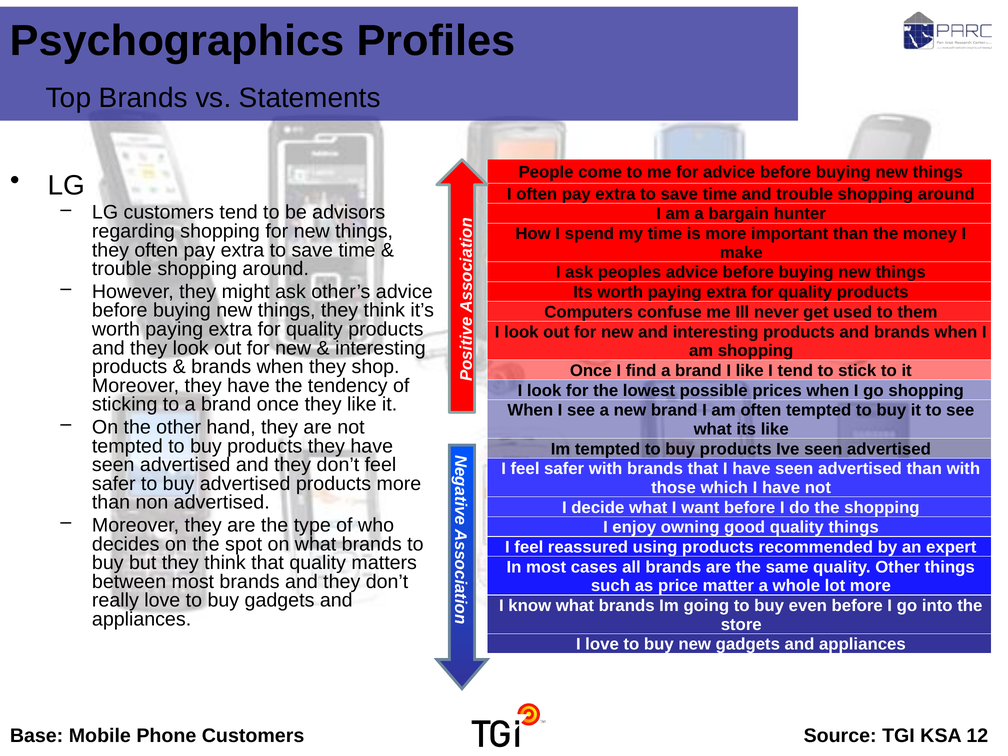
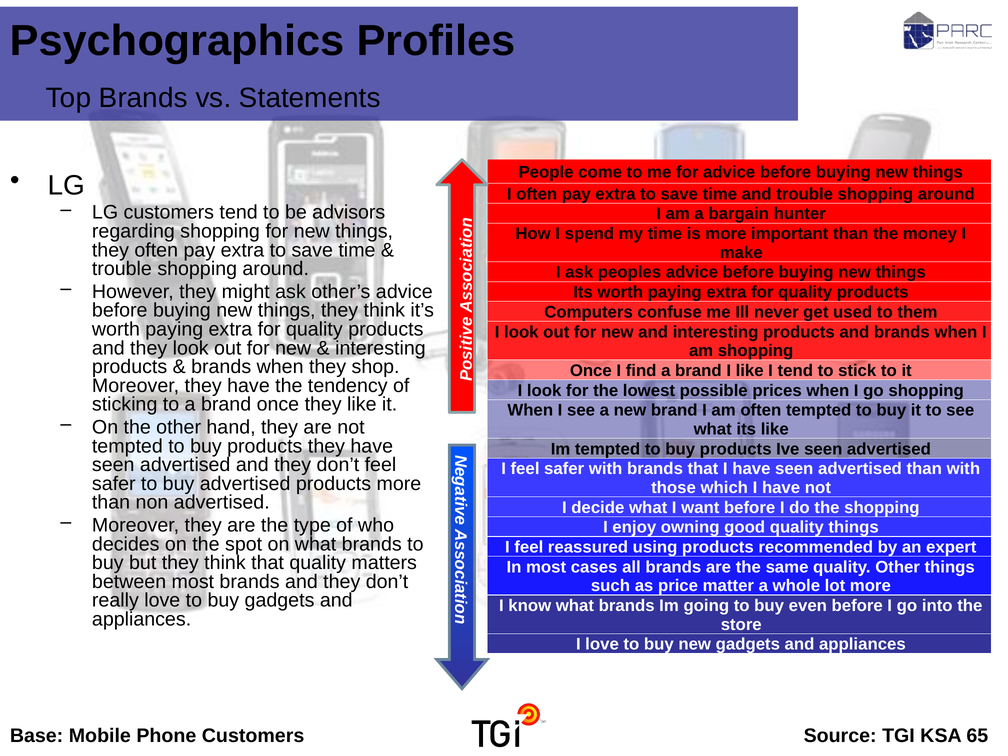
12: 12 -> 65 (977, 736)
